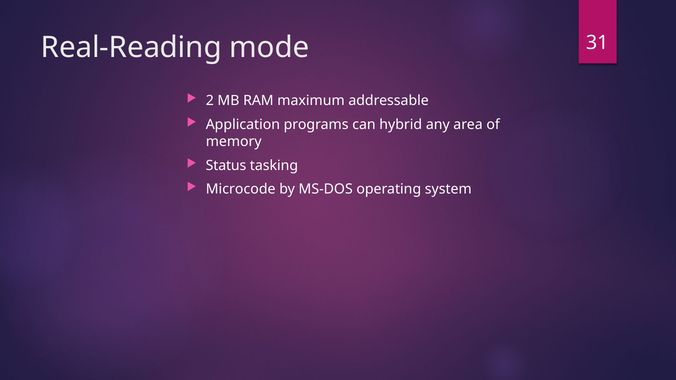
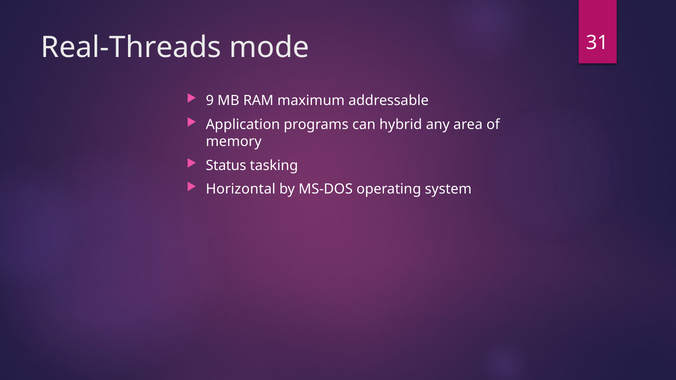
Real-Reading: Real-Reading -> Real-Threads (131, 47)
2: 2 -> 9 (210, 101)
Microcode: Microcode -> Horizontal (241, 189)
